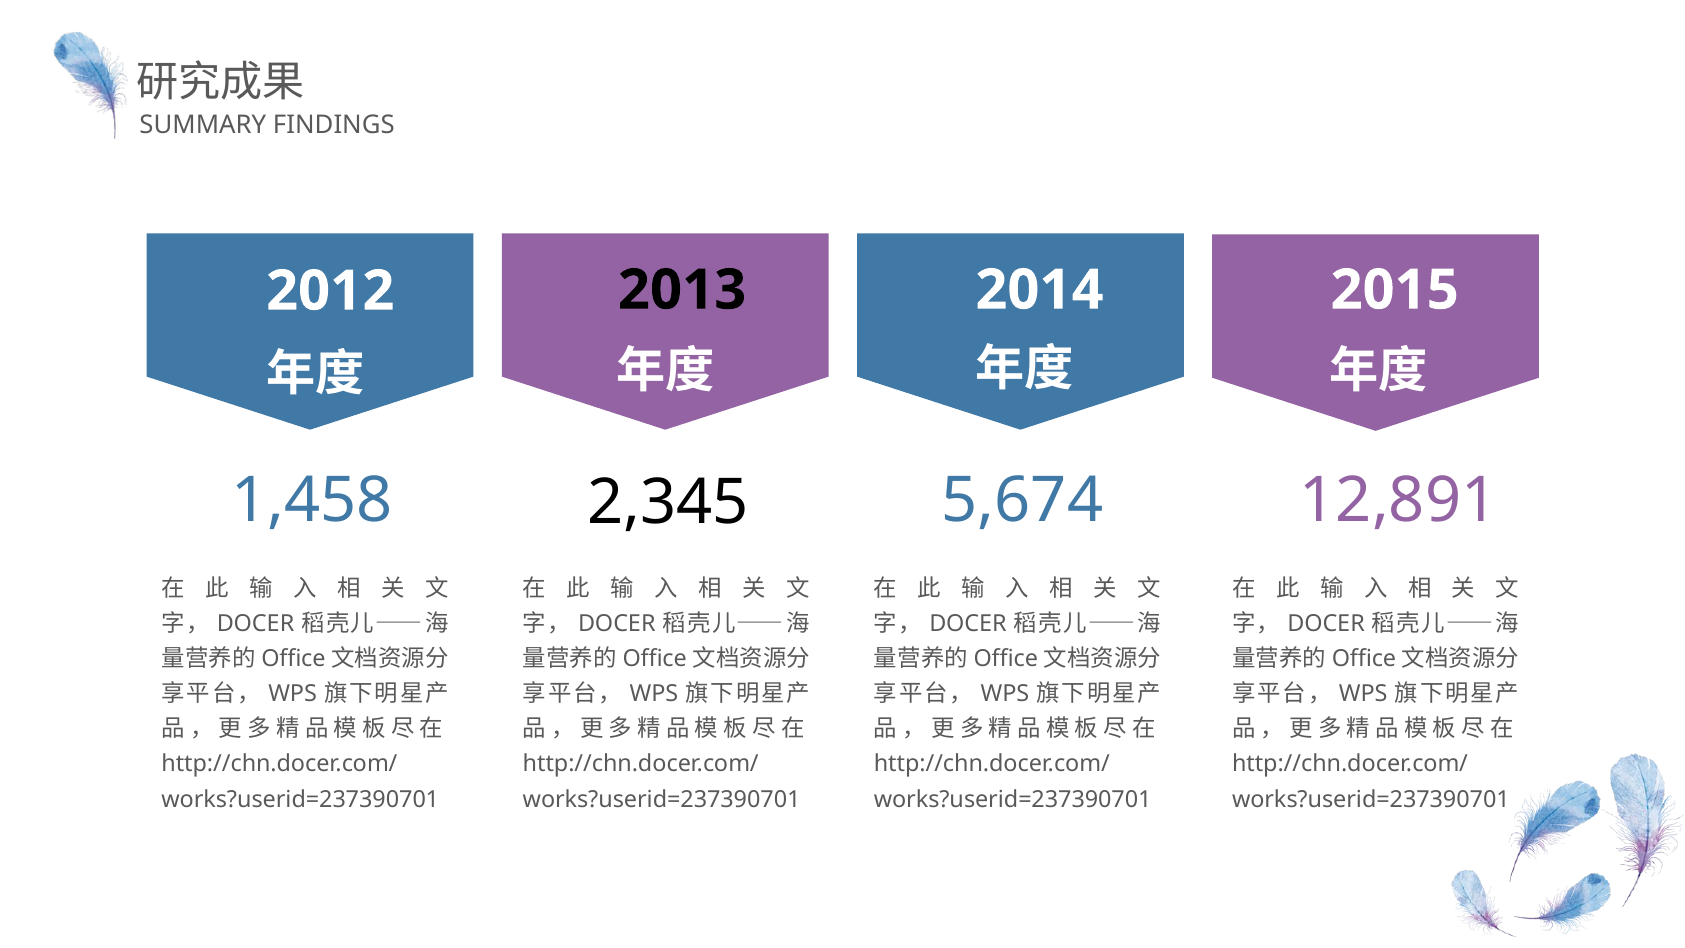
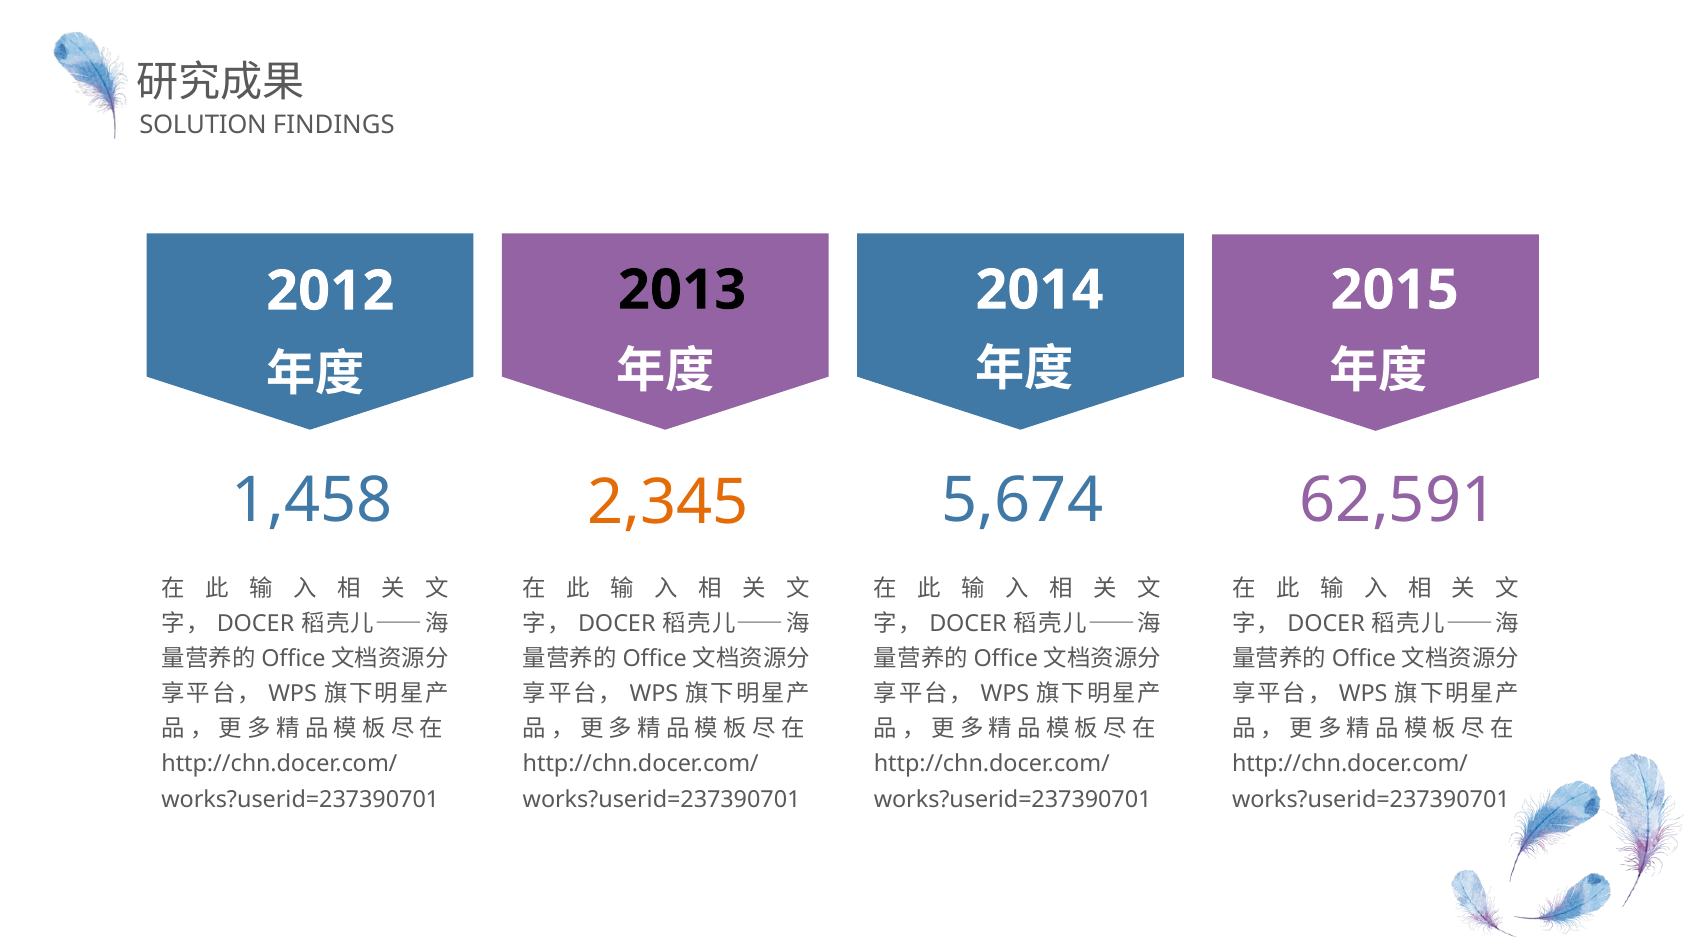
SUMMARY: SUMMARY -> SOLUTION (203, 125)
12,891: 12,891 -> 62,591 (1399, 500)
2,345 colour: black -> orange (668, 503)
